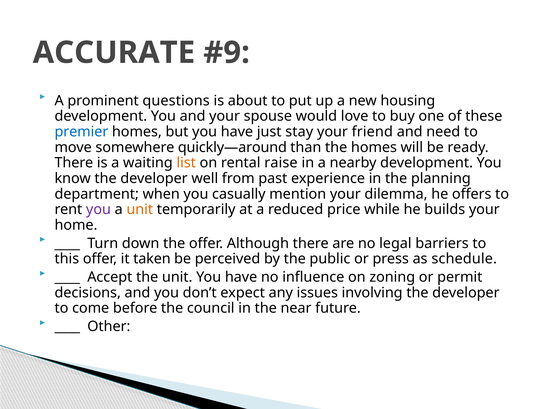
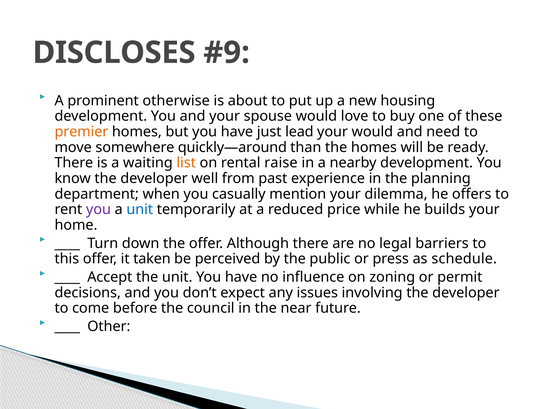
ACCURATE: ACCURATE -> DISCLOSES (114, 53)
questions: questions -> otherwise (176, 101)
premier colour: blue -> orange (81, 132)
stay: stay -> lead (299, 132)
your friend: friend -> would (372, 132)
unit colour: orange -> blue (140, 210)
